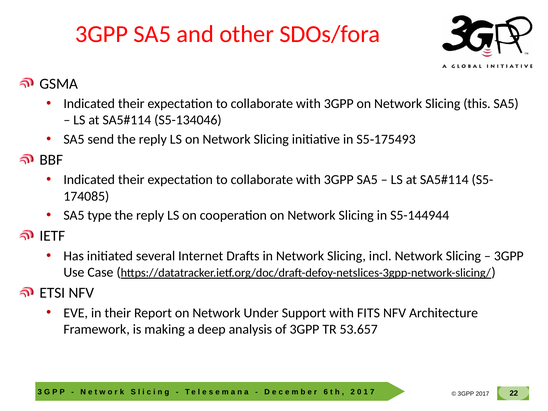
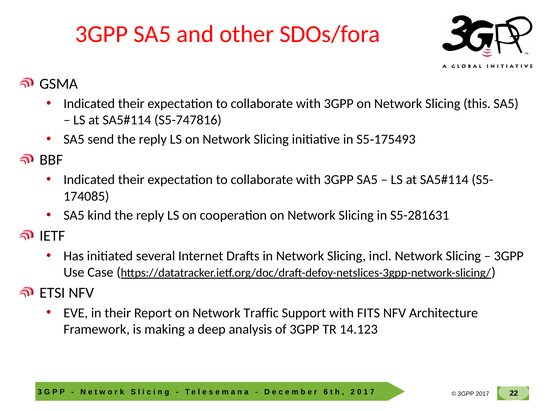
S5-134046: S5-134046 -> S5-747816 (188, 120)
type: type -> kind (99, 215)
S5-144944: S5-144944 -> S5-281631 (420, 215)
Under: Under -> Traffic (261, 313)
53.657: 53.657 -> 14.123 (359, 329)
